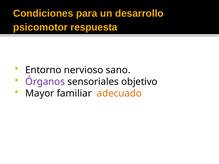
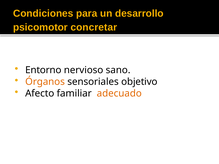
respuesta: respuesta -> concretar (94, 27)
Órganos colour: purple -> orange (45, 82)
Mayor: Mayor -> Afecto (40, 94)
